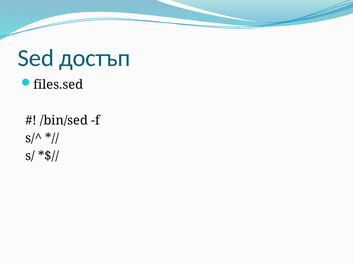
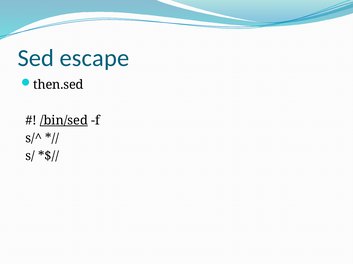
достъп: достъп -> escape (94, 58)
files.sed: files.sed -> then.sed (58, 85)
/bin/sed underline: none -> present (64, 121)
